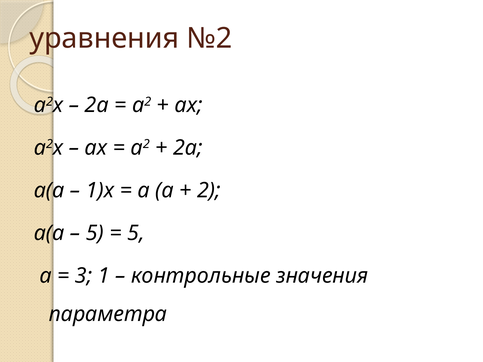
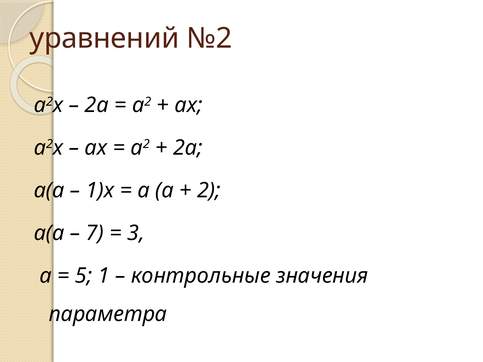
уравнения: уравнения -> уравнений (104, 38)
5: 5 -> 7 (95, 233)
5: 5 -> 3 (136, 233)
3: 3 -> 5 (84, 276)
